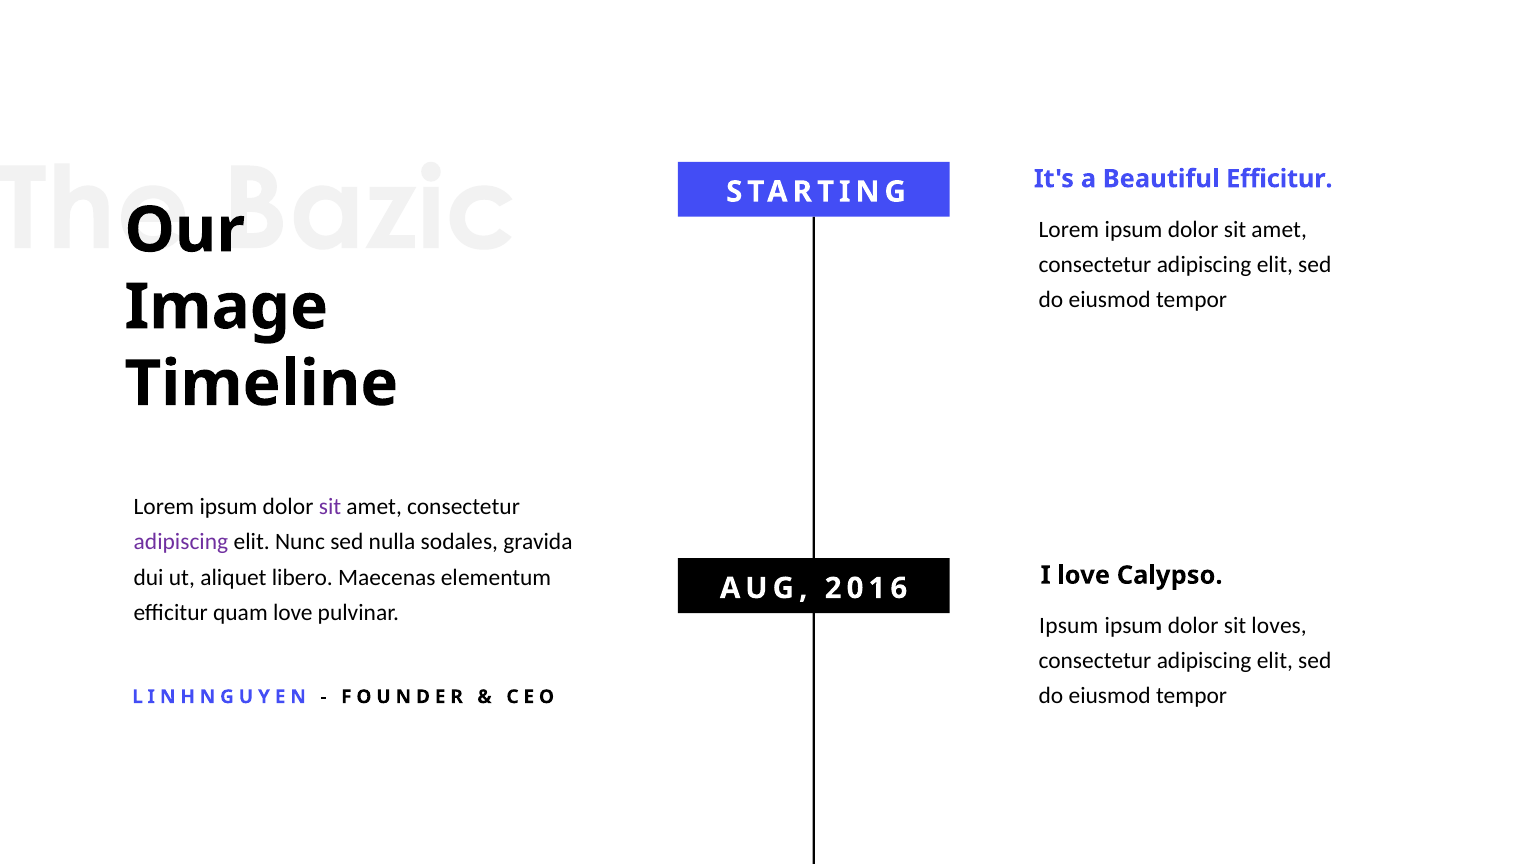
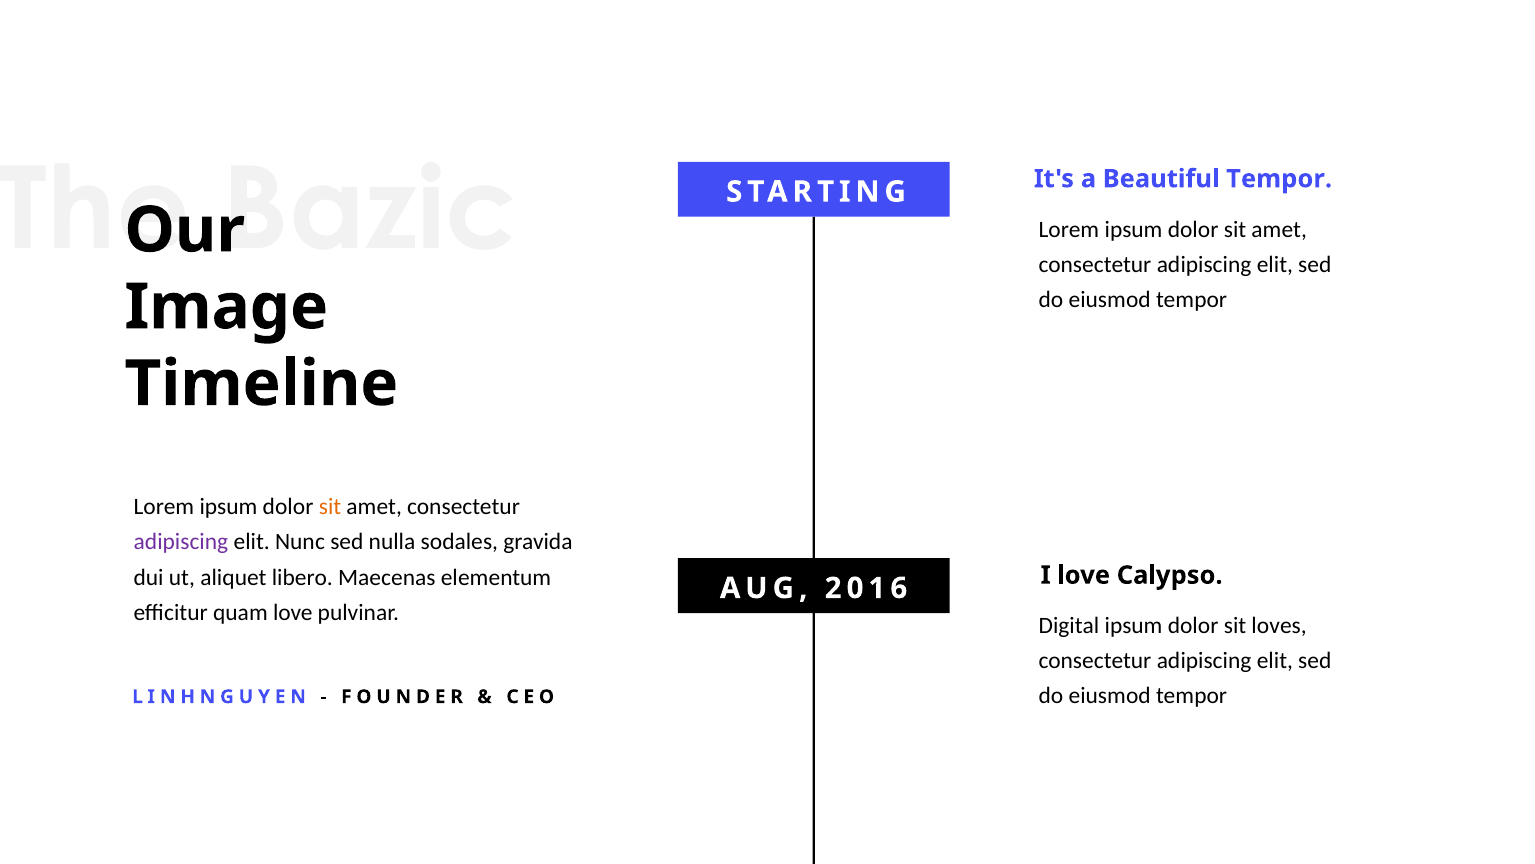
Beautiful Efficitur: Efficitur -> Tempor (1279, 179)
sit colour: purple -> orange (330, 507)
Ipsum: Ipsum -> Digital (1069, 625)
